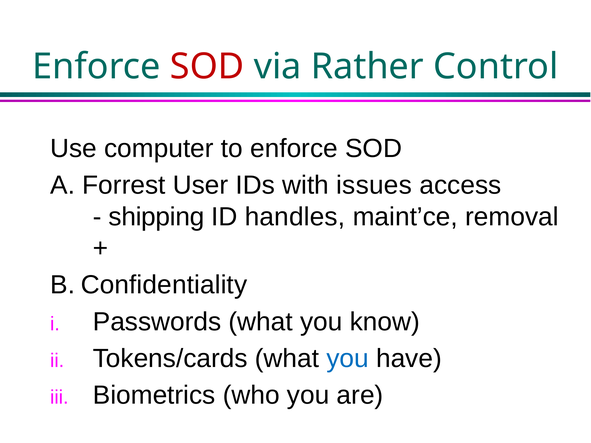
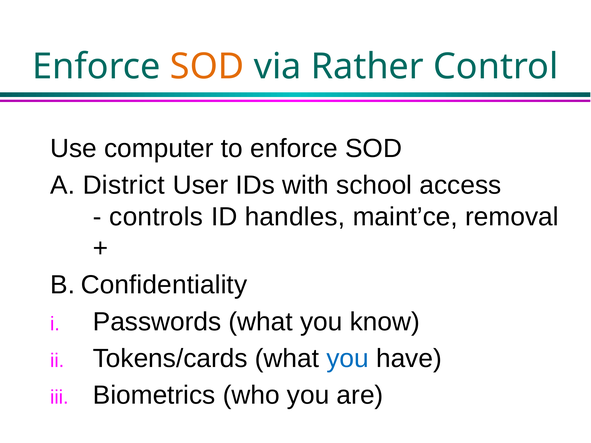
SOD colour: red -> orange (207, 67)
Forrest: Forrest -> District (124, 185)
issues: issues -> school (374, 185)
shipping: shipping -> controls (156, 217)
